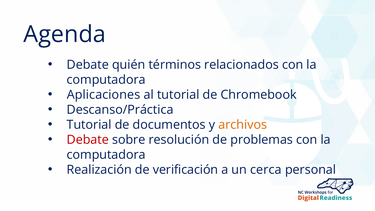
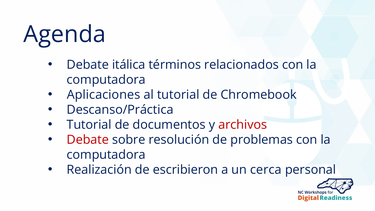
quién: quién -> itálica (129, 65)
archivos colour: orange -> red (243, 125)
verificación: verificación -> escribieron (185, 170)
